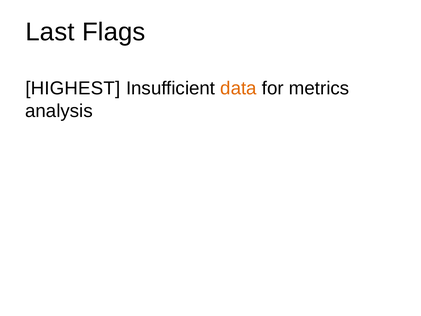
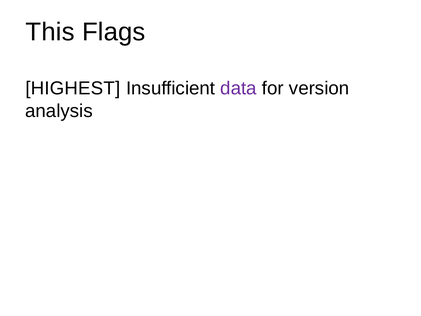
Last: Last -> This (50, 32)
data colour: orange -> purple (239, 88)
metrics: metrics -> version (319, 88)
